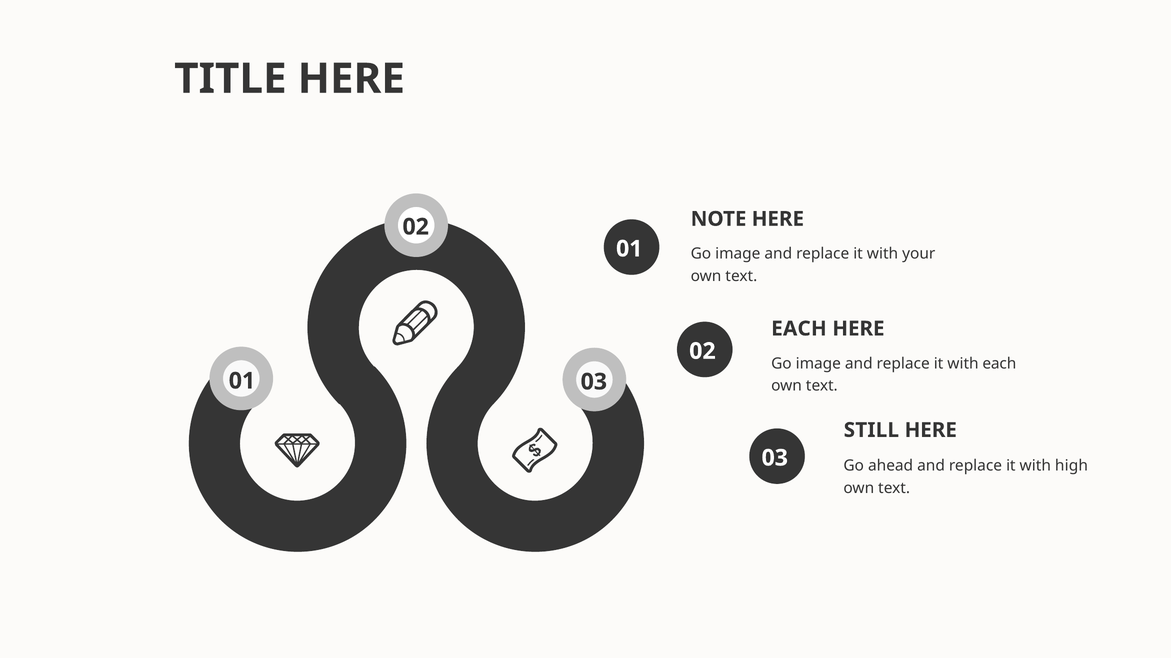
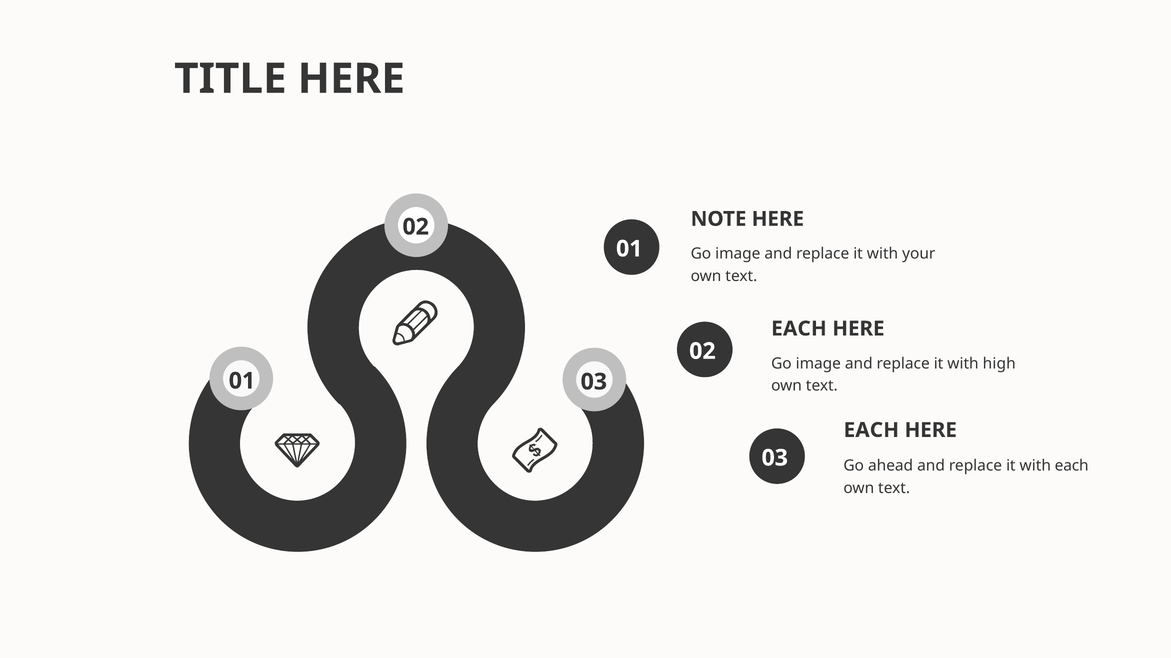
with each: each -> high (999, 364)
STILL: STILL -> EACH (871, 430)
with high: high -> each (1072, 466)
